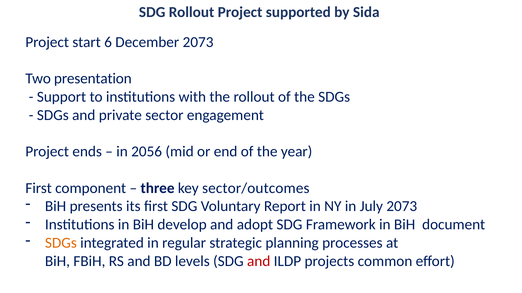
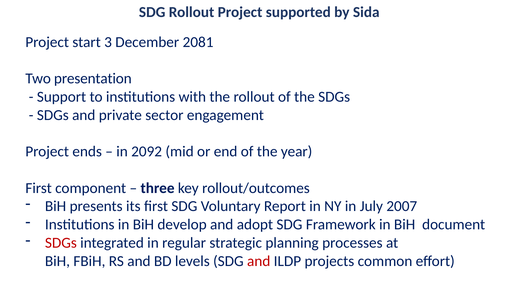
6: 6 -> 3 (108, 42)
December 2073: 2073 -> 2081 (198, 42)
2056: 2056 -> 2092 (147, 152)
sector/outcomes: sector/outcomes -> rollout/outcomes (256, 188)
July 2073: 2073 -> 2007 (402, 207)
SDGs colour: orange -> red (61, 243)
